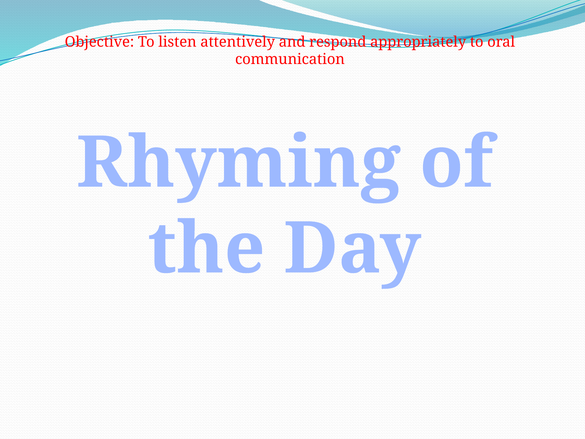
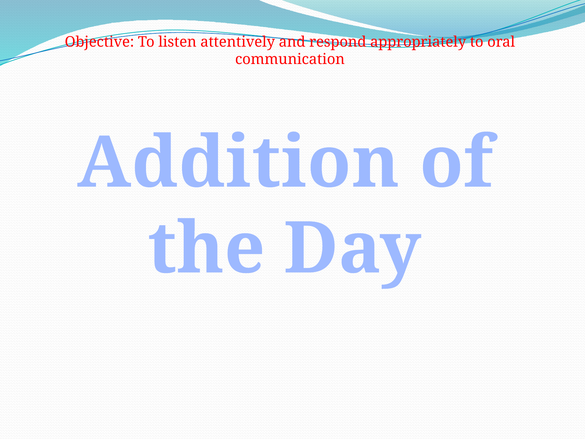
Rhyming: Rhyming -> Addition (238, 163)
